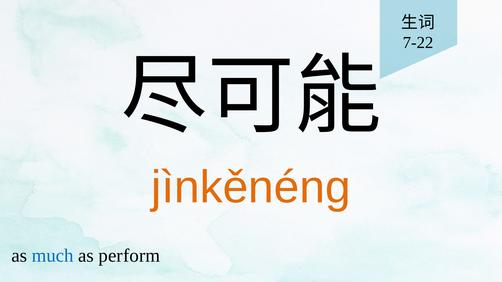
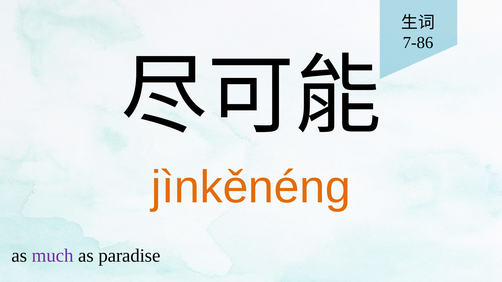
7-22: 7-22 -> 7-86 (418, 43)
much colour: blue -> purple (53, 256)
perform: perform -> paradise (129, 256)
